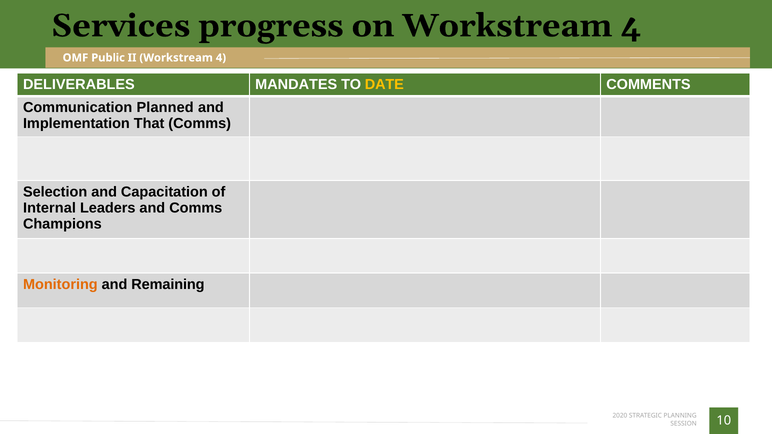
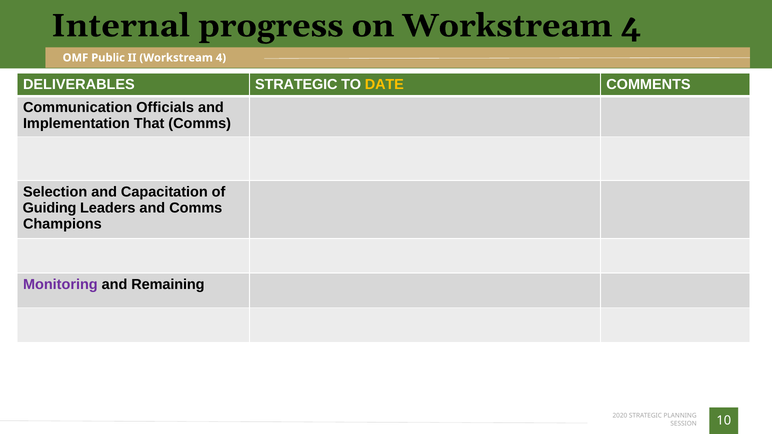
Services: Services -> Internal (121, 26)
DELIVERABLES MANDATES: MANDATES -> STRATEGIC (296, 84)
Planned: Planned -> Officials (165, 107)
Internal: Internal -> Guiding (50, 208)
Monitoring colour: orange -> purple (60, 284)
